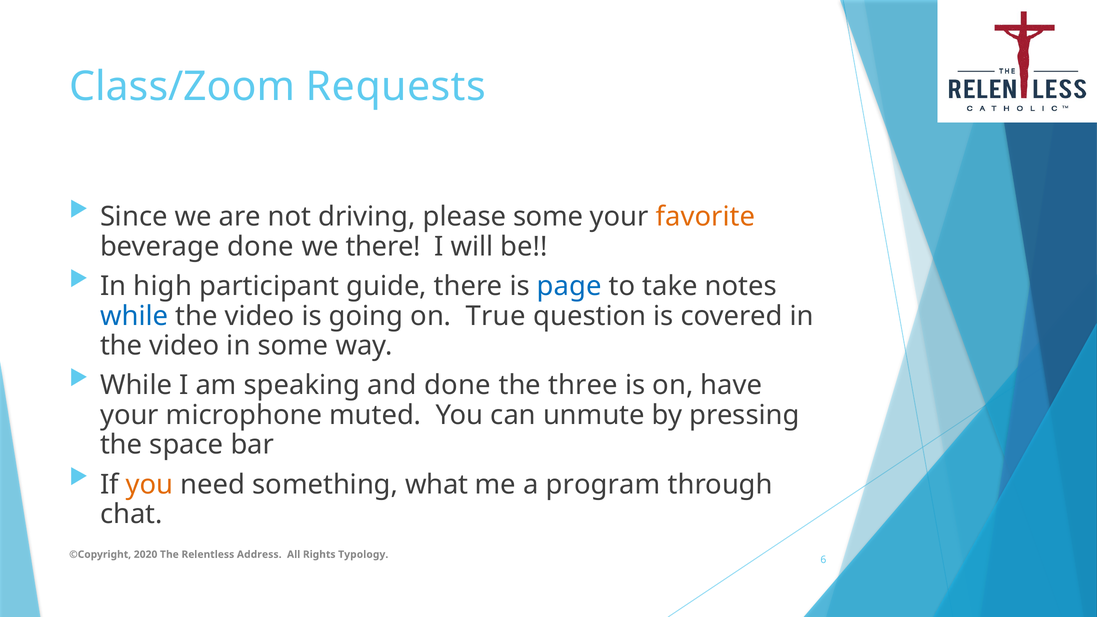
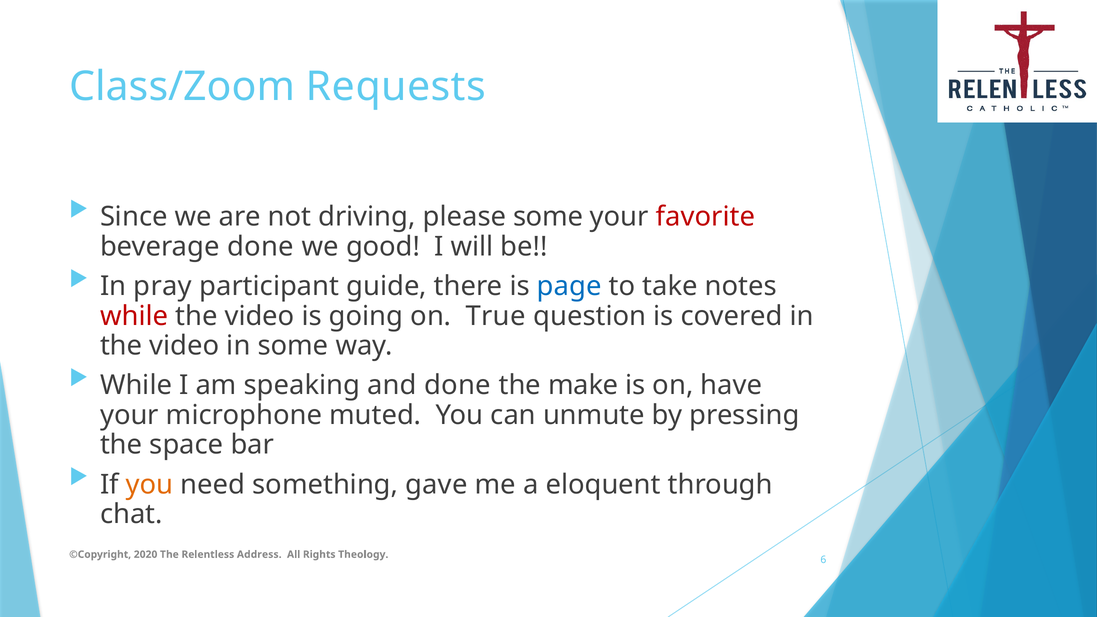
favorite colour: orange -> red (706, 217)
we there: there -> good (383, 247)
high: high -> pray (163, 286)
while colour: blue -> red (134, 316)
three: three -> make (583, 385)
what: what -> gave (436, 485)
program: program -> eloquent (603, 485)
Typology: Typology -> Theology (363, 555)
